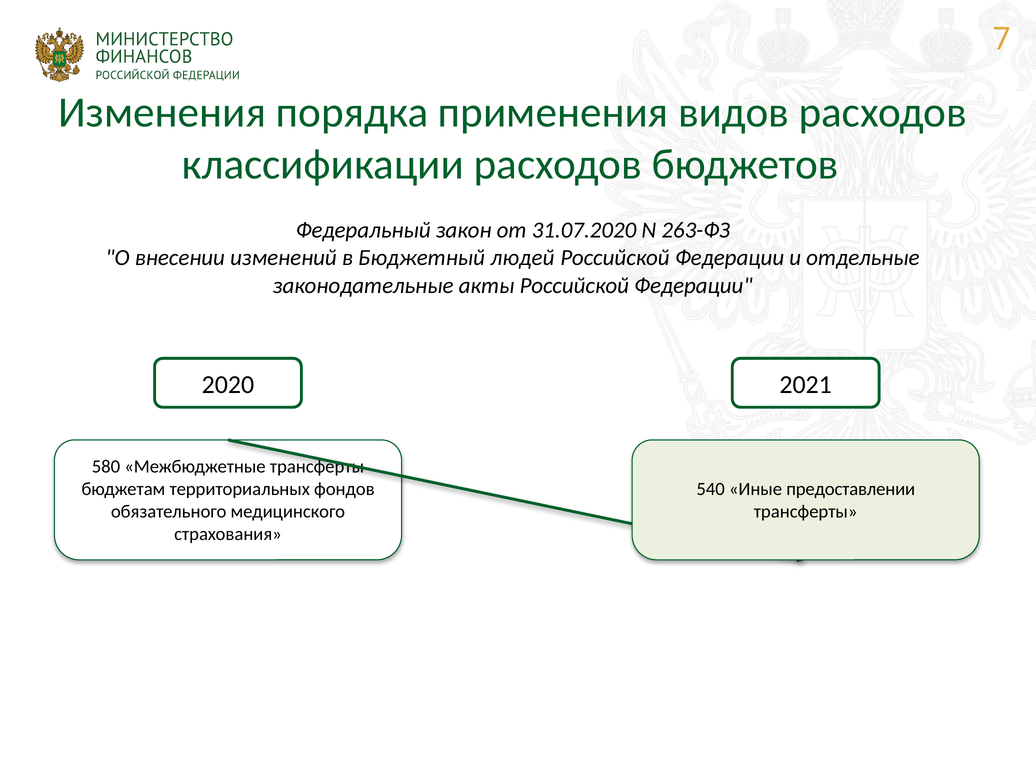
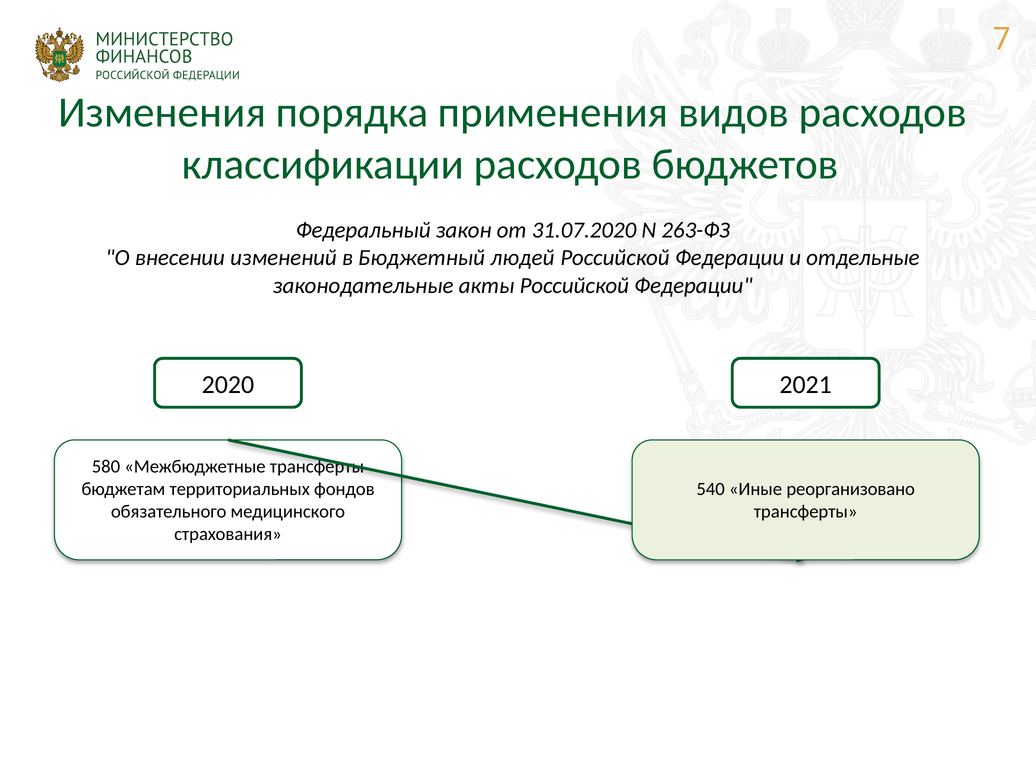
предоставлении: предоставлении -> реорганизовано (851, 489)
